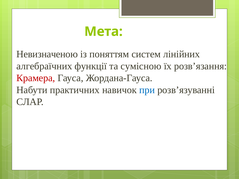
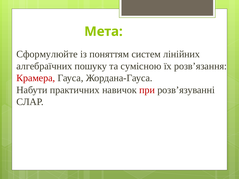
Невизначеною: Невизначеною -> Сформулюйте (47, 54)
функції: функції -> пошуку (91, 66)
при colour: blue -> red (147, 90)
